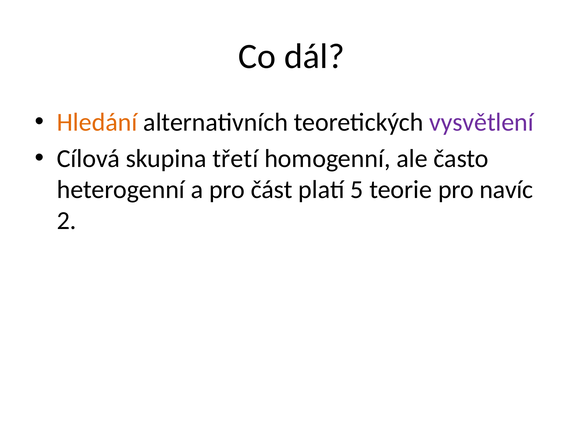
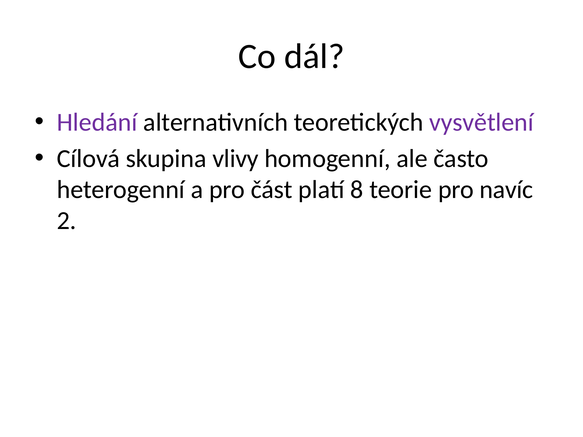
Hledání colour: orange -> purple (97, 122)
třetí: třetí -> vlivy (236, 159)
5: 5 -> 8 (357, 190)
